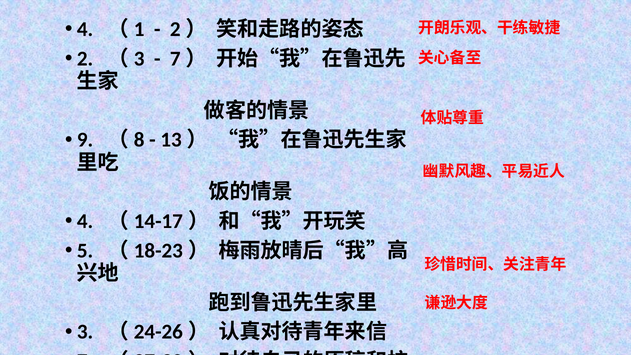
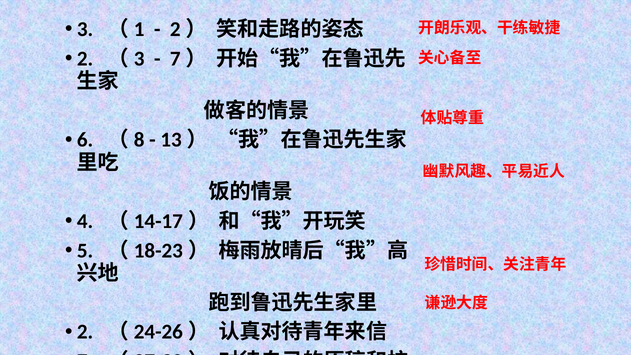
4: 4 -> 3 (85, 29)
9: 9 -> 6 (85, 140)
3: 3 -> 2 (85, 332)
